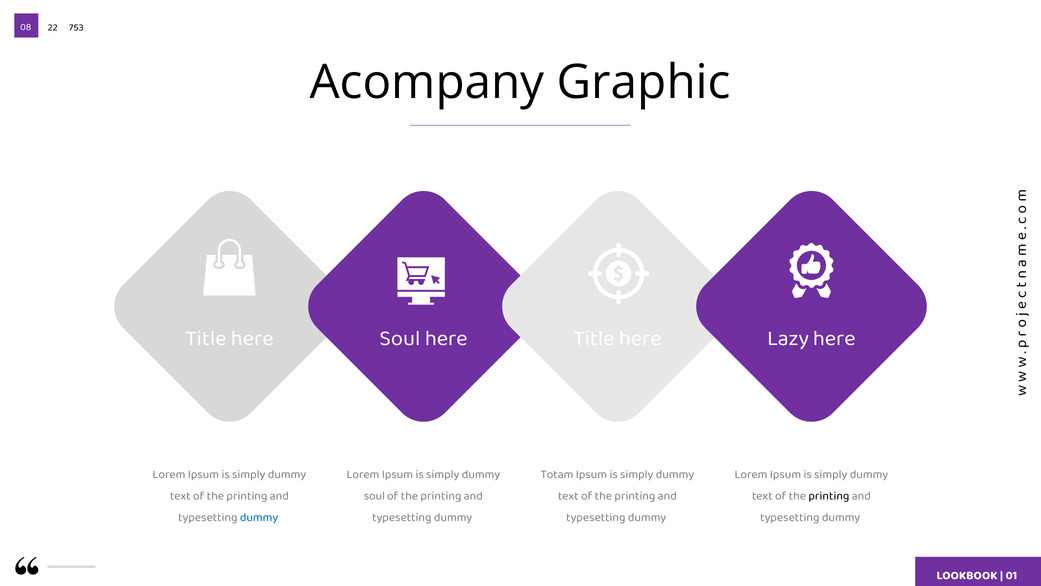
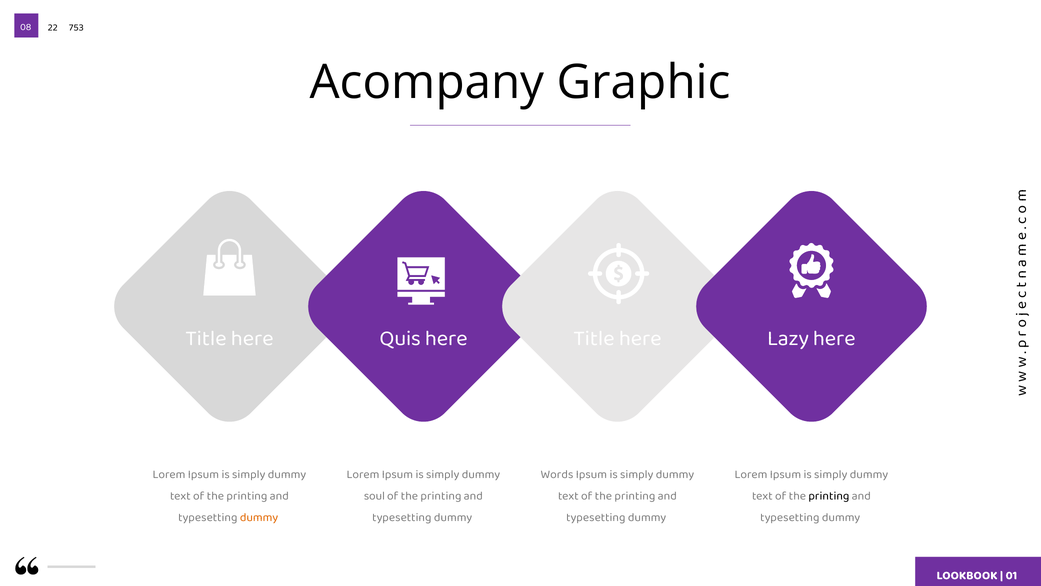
here Soul: Soul -> Quis (400, 338)
Totam: Totam -> Words (557, 474)
dummy colour: blue -> orange (259, 517)
